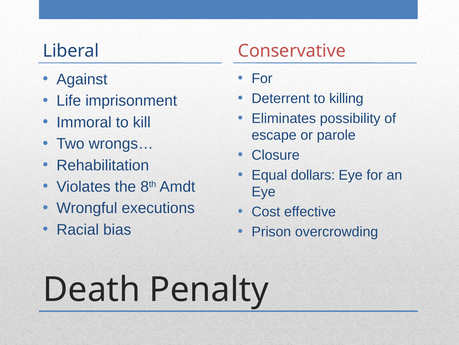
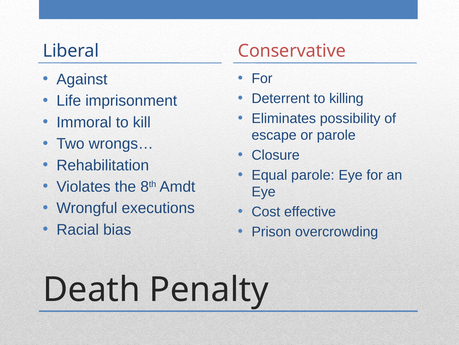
Equal dollars: dollars -> parole (313, 175)
